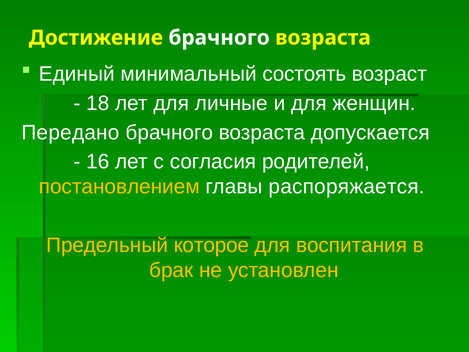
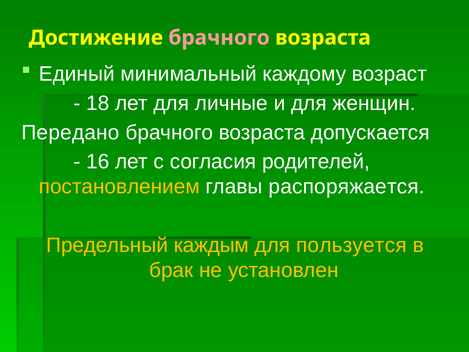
брачного colour: white -> pink (219, 38)
состоять: состоять -> каждому (304, 74)
которое: которое -> каждым (211, 245)
воспитания: воспитания -> пользуется (351, 245)
